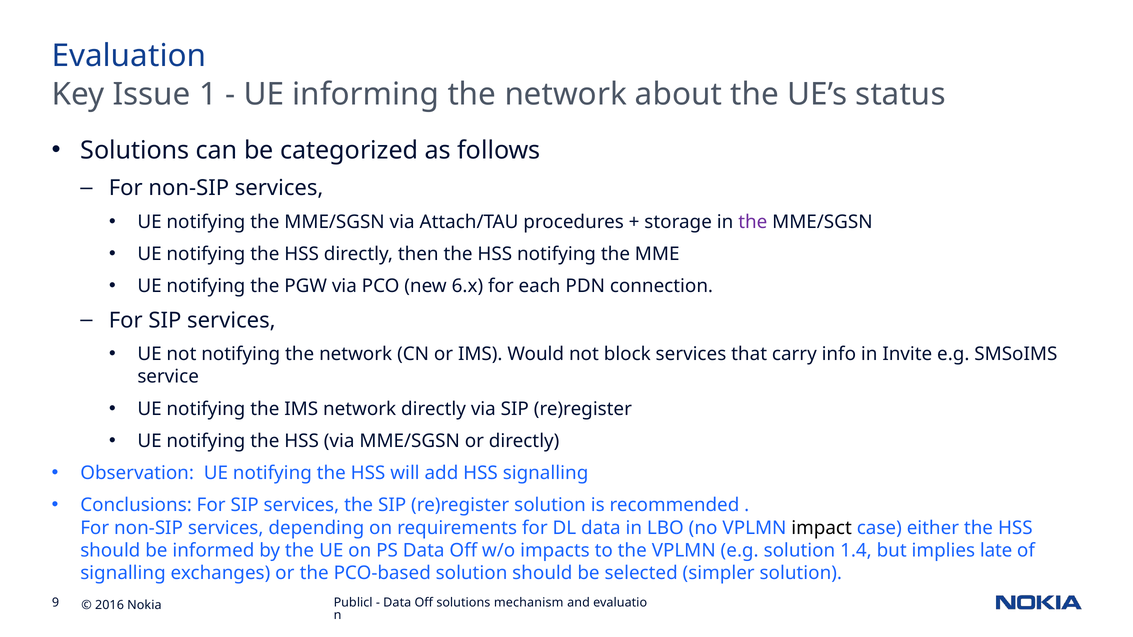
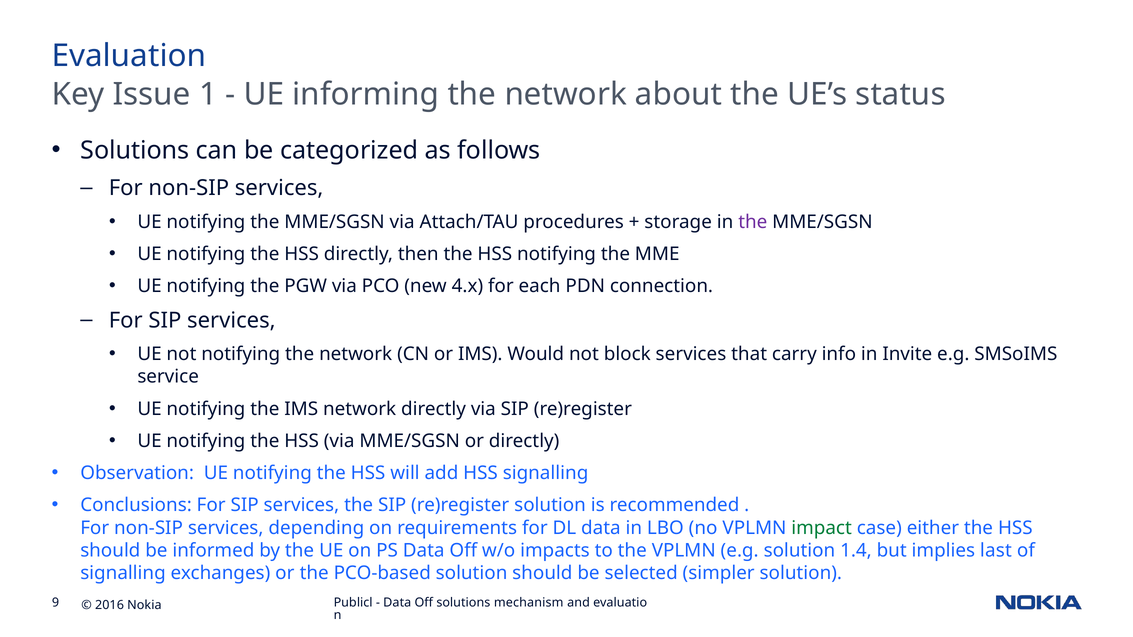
6.x: 6.x -> 4.x (467, 286)
impact colour: black -> green (822, 528)
late: late -> last (996, 551)
